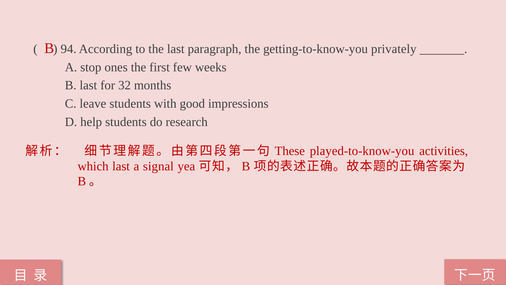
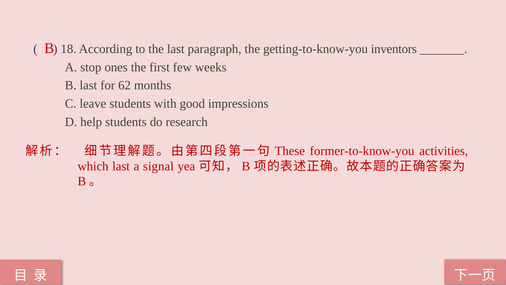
94: 94 -> 18 (69, 49)
privately: privately -> inventors (394, 49)
32: 32 -> 62 (125, 85)
played-to-know-you: played-to-know-you -> former-to-know-you (362, 151)
